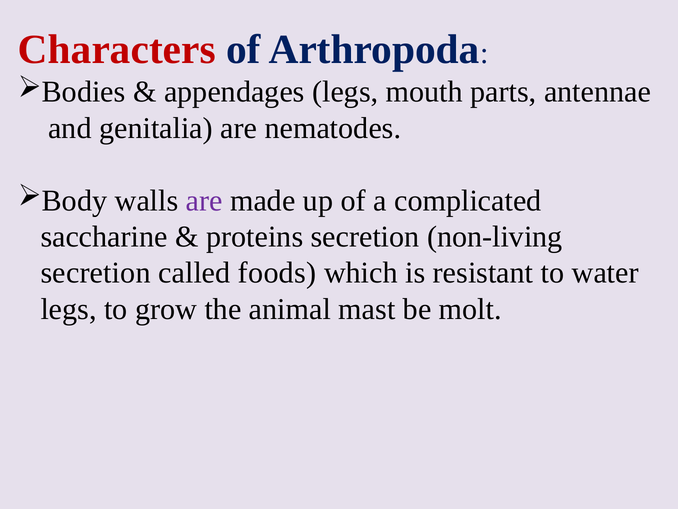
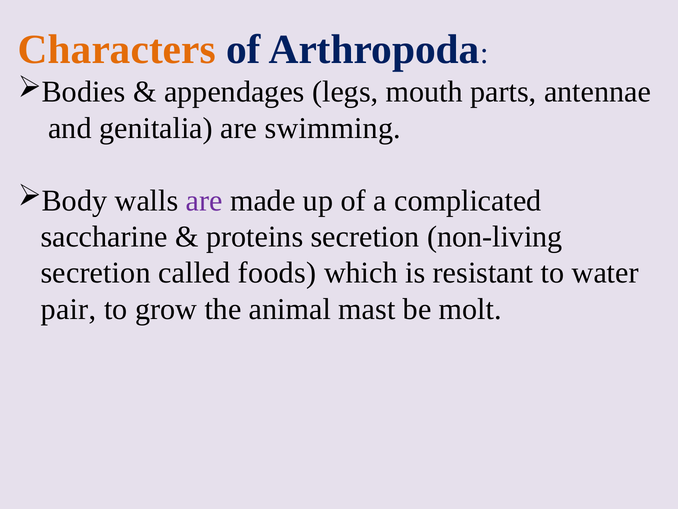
Characters colour: red -> orange (117, 50)
nematodes: nematodes -> swimming (333, 128)
legs: legs -> pair (68, 309)
